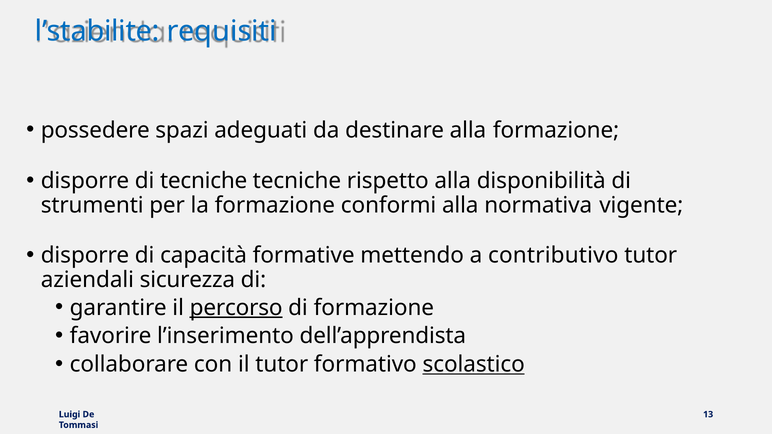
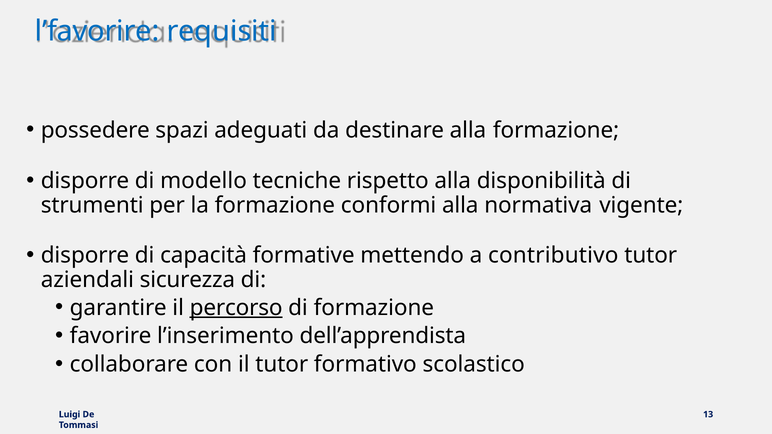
l’stabilite: l’stabilite -> l’favorire (97, 31)
di tecniche: tecniche -> modello (204, 181)
scolastico underline: present -> none (474, 365)
